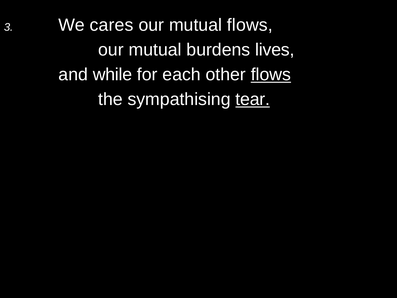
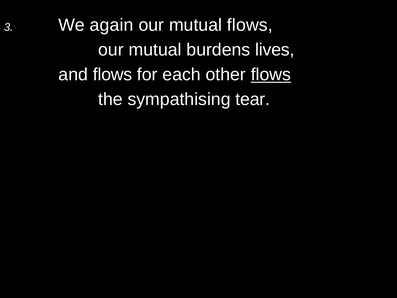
cares: cares -> again (112, 25)
and while: while -> flows (113, 75)
tear underline: present -> none (253, 99)
